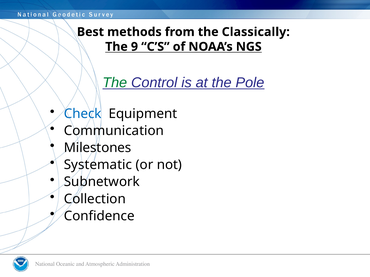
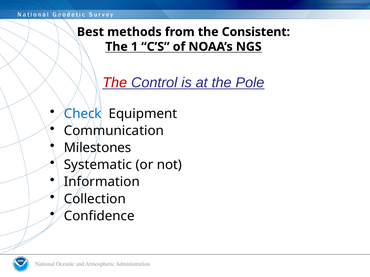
Classically: Classically -> Consistent (256, 32)
9: 9 -> 1 (134, 47)
The colour: green -> red (115, 83)
Subnetwork: Subnetwork -> Information (102, 182)
